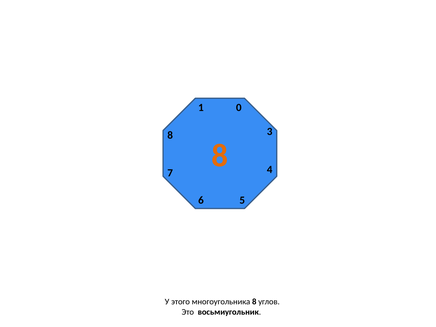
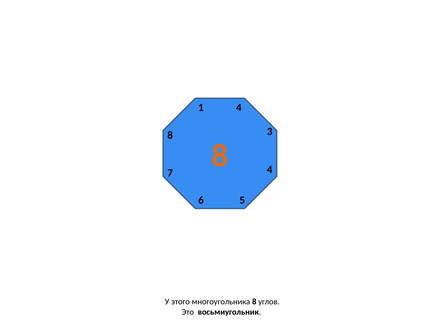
1 0: 0 -> 4 (239, 108)
